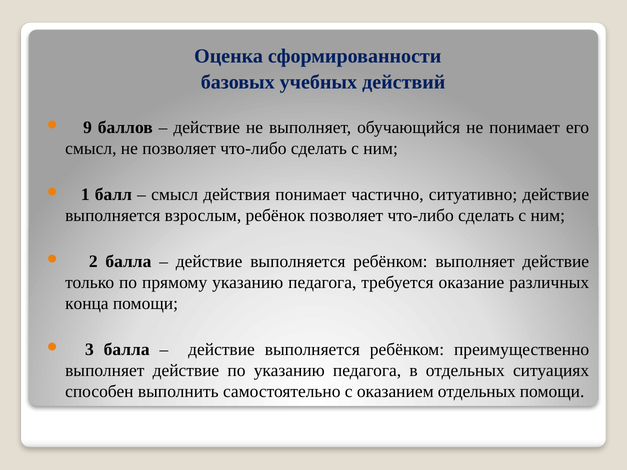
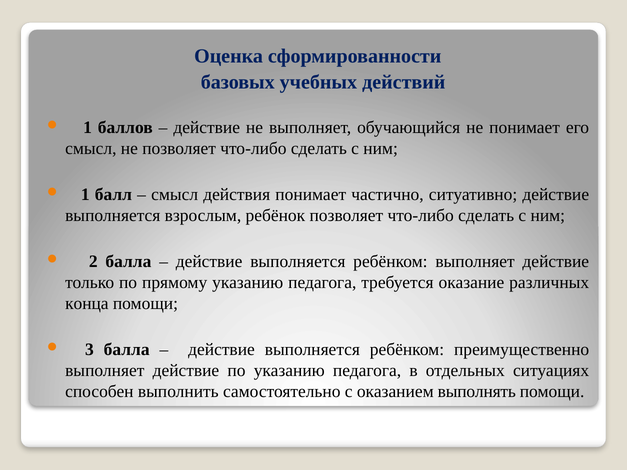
9: 9 -> 1 (88, 128)
оказанием отдельных: отдельных -> выполнять (477, 392)
